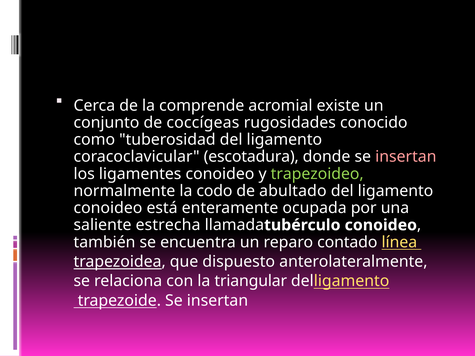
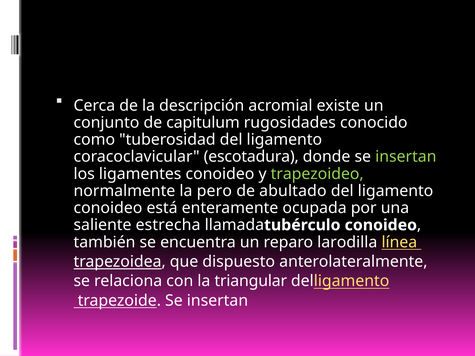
comprende: comprende -> descripción (202, 106)
coccígeas: coccígeas -> capitulum (203, 123)
insertan colour: pink -> light green (406, 157)
codo: codo -> pero (214, 191)
contado: contado -> larodilla (347, 242)
